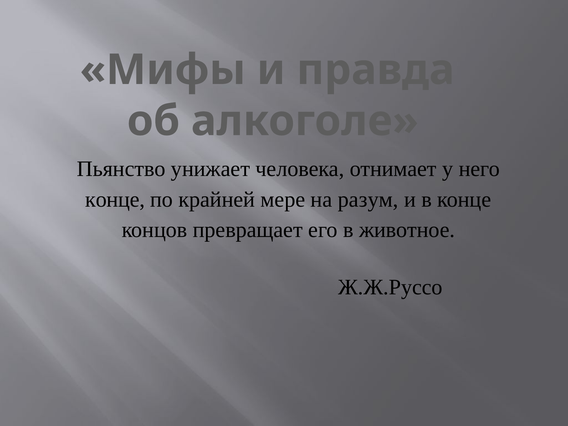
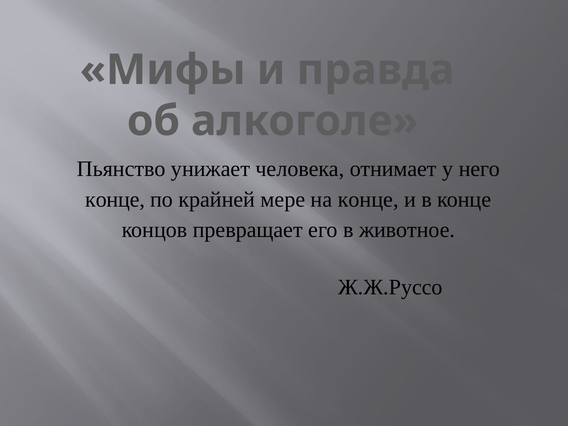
на разум: разум -> конце (368, 199)
